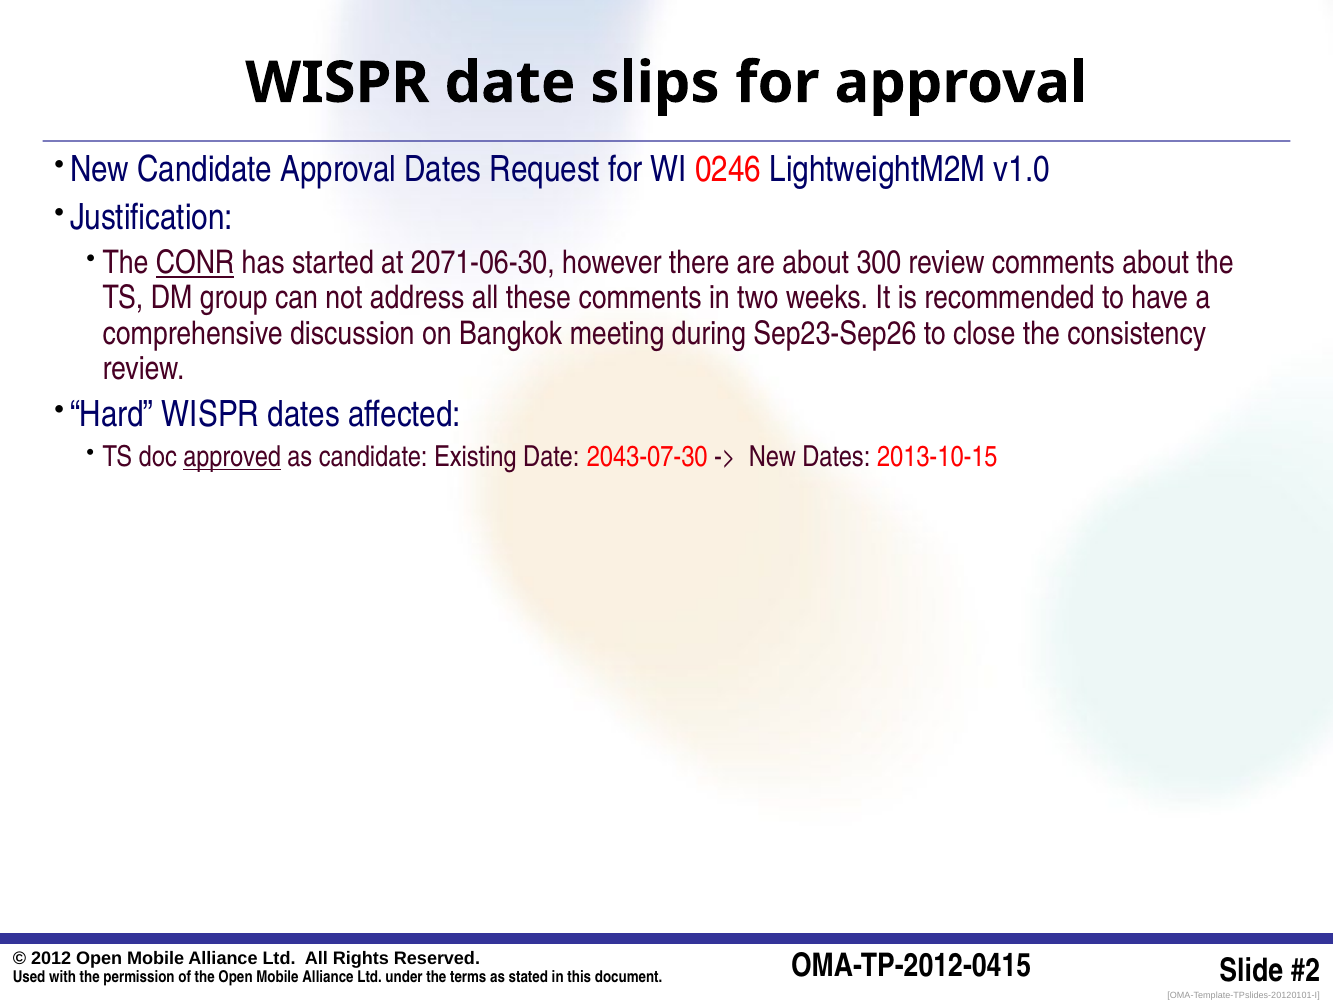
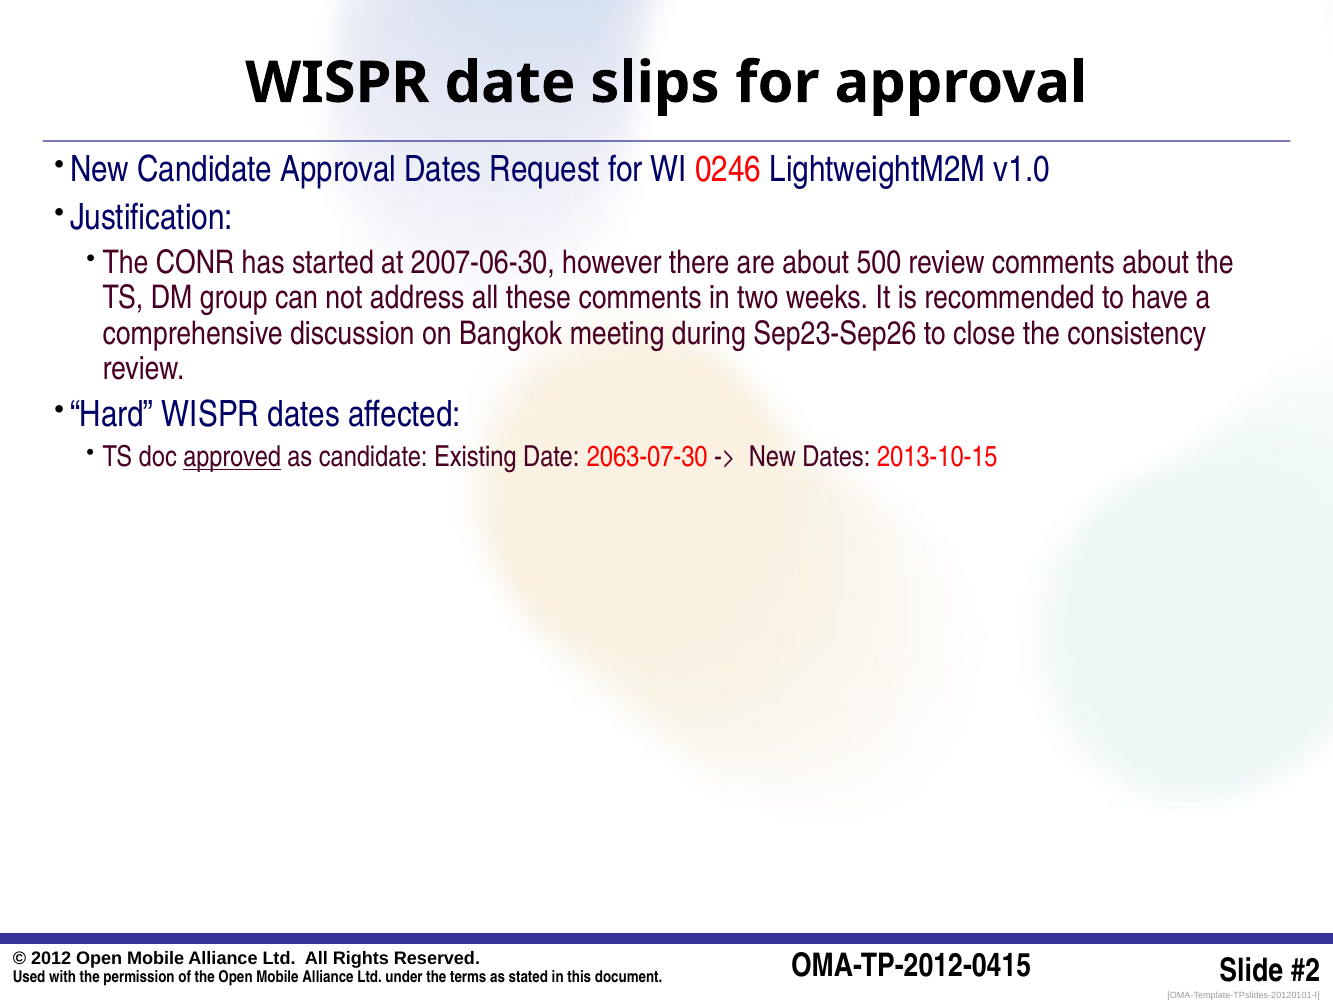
CONR underline: present -> none (195, 263)
2071-06-30: 2071-06-30 -> 2007-06-30 (483, 263)
300: 300 -> 500 (879, 263)
2043-07-30: 2043-07-30 -> 2063-07-30 (647, 457)
